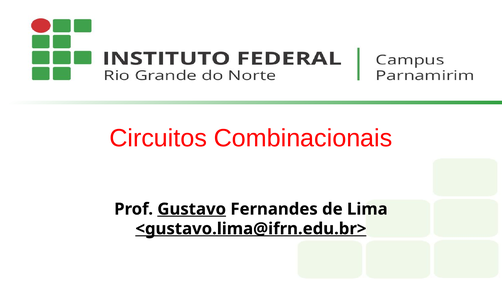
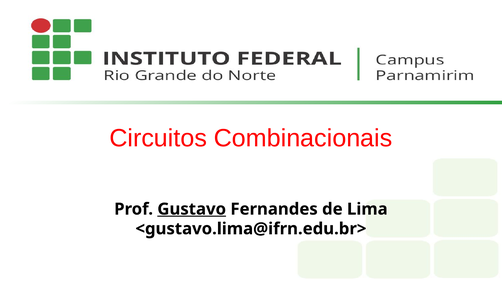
<gustavo.lima@ifrn.edu.br> underline: present -> none (251, 229)
